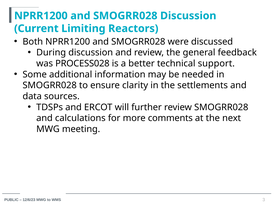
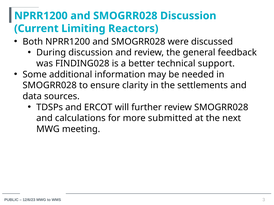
PROCESS028: PROCESS028 -> FINDING028 (82, 64)
comments: comments -> submitted (170, 118)
